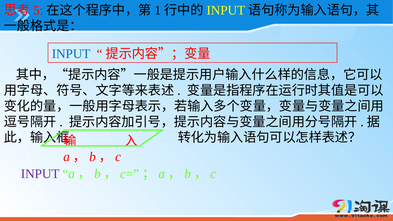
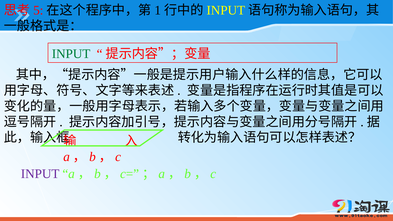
INPUT colour: blue -> green (71, 54)
